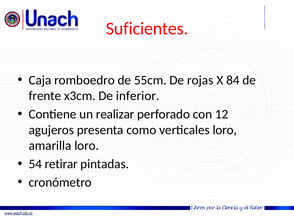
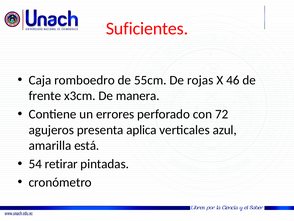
84: 84 -> 46 (233, 80)
inferior: inferior -> manera (138, 96)
realizar: realizar -> errores (115, 114)
12: 12 -> 72 (222, 114)
como: como -> aplica (141, 130)
verticales loro: loro -> azul (225, 130)
amarilla loro: loro -> está (87, 145)
